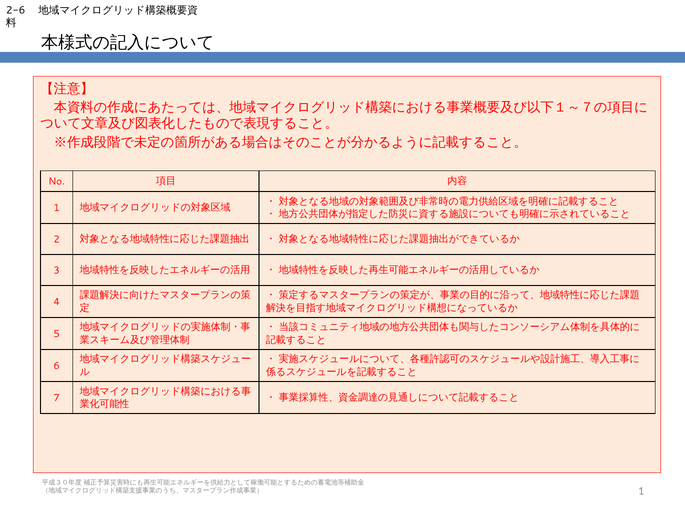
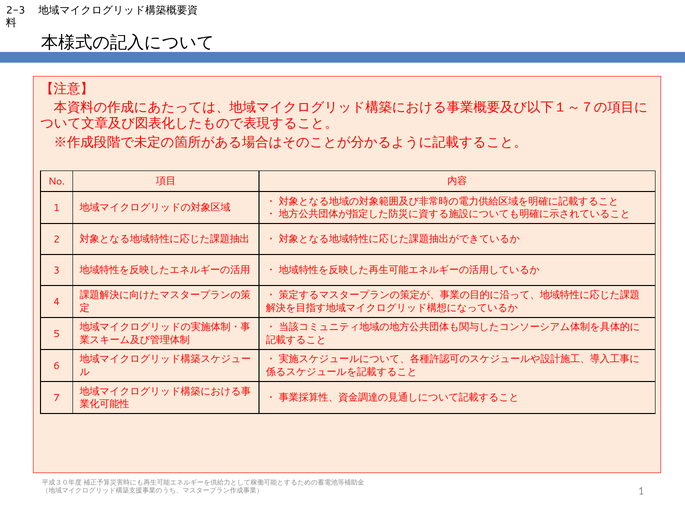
2-6: 2-6 -> 2-3 (16, 10)
